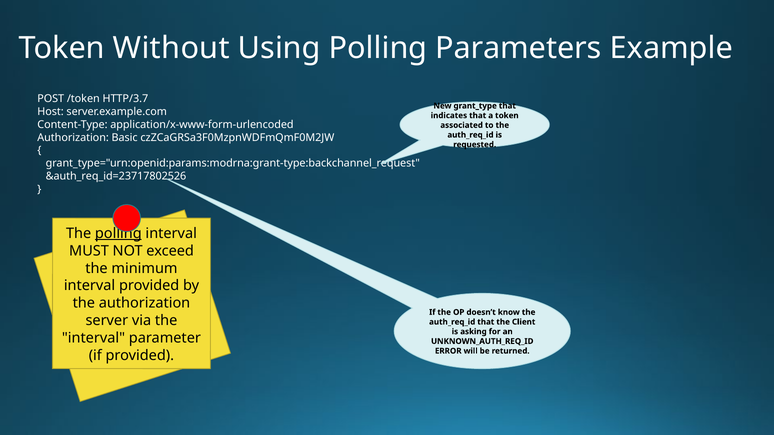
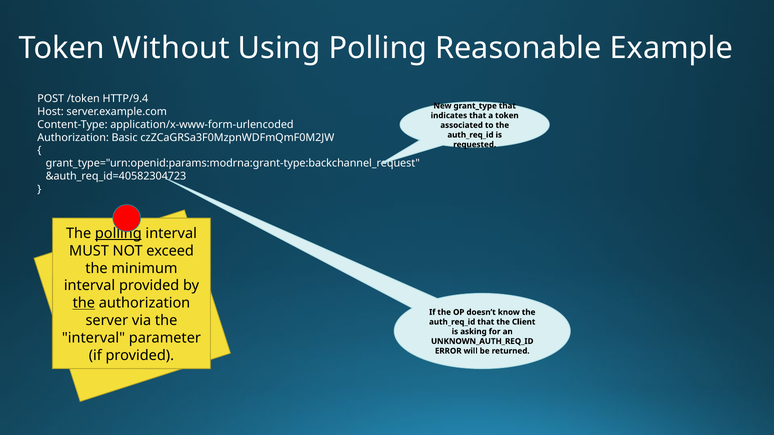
Parameters: Parameters -> Reasonable (518, 48)
HTTP/3.7: HTTP/3.7 -> HTTP/9.4 (125, 99)
&auth_req_id=23717802526: &auth_req_id=23717802526 -> &auth_req_id=40582304723 (116, 176)
the underline: none -> present (84, 303)
